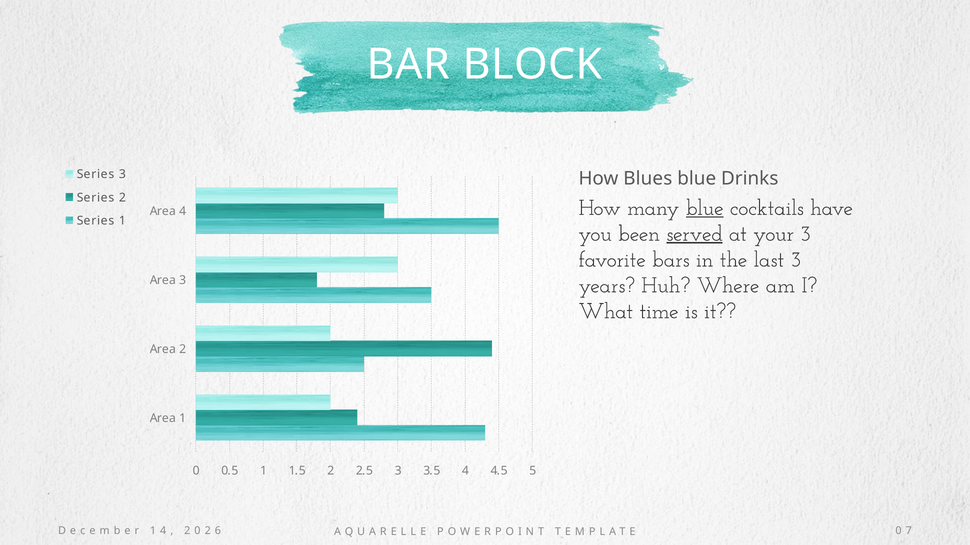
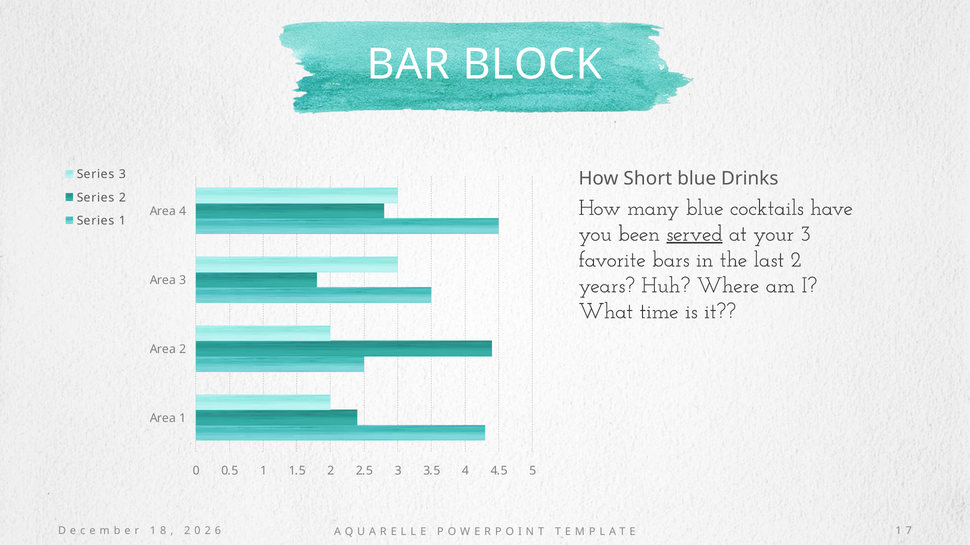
Blues: Blues -> Short (648, 179)
blue underline: present -> none (705, 208)
last 3: 3 -> 2 (796, 260)
1 4: 4 -> 8 (163, 532)
0: 0 -> 1 (899, 532)
